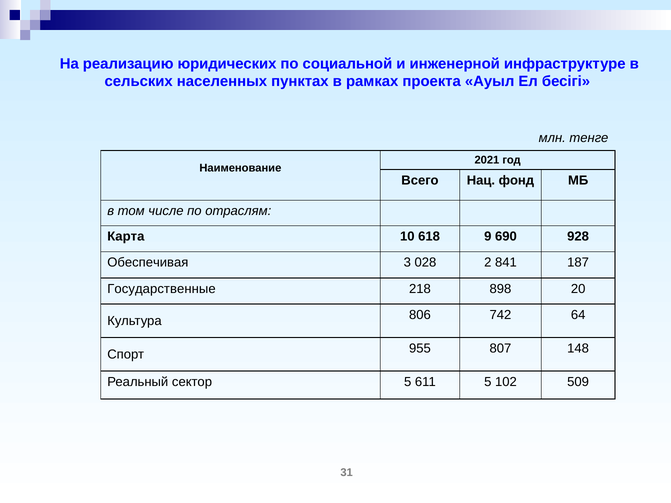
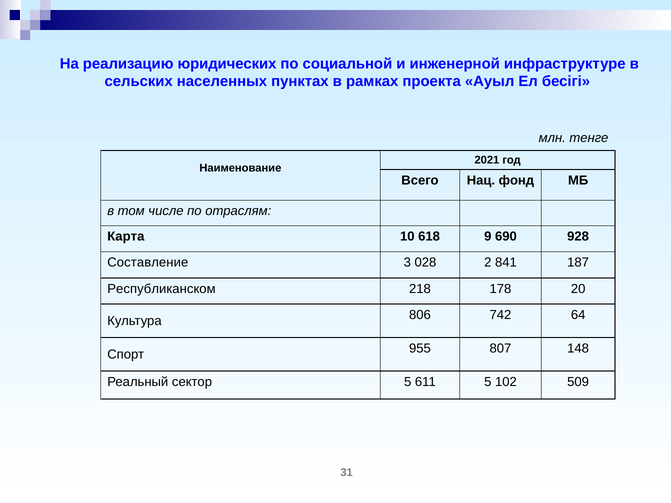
Обеспечивая: Обеспечивая -> Составление (148, 263)
Государственные: Государственные -> Республиканском (162, 289)
898: 898 -> 178 (500, 289)
